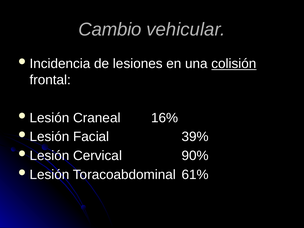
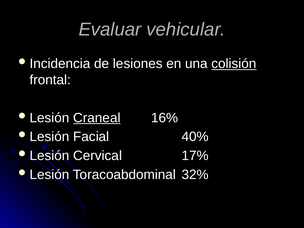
Cambio: Cambio -> Evaluar (110, 29)
Craneal underline: none -> present (97, 118)
39%: 39% -> 40% (195, 137)
90%: 90% -> 17% (195, 156)
61%: 61% -> 32% (195, 175)
